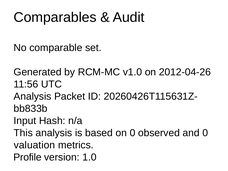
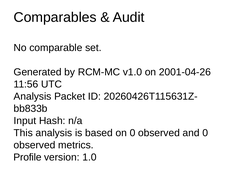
2012-04-26: 2012-04-26 -> 2001-04-26 (185, 72)
valuation: valuation -> observed (34, 145)
